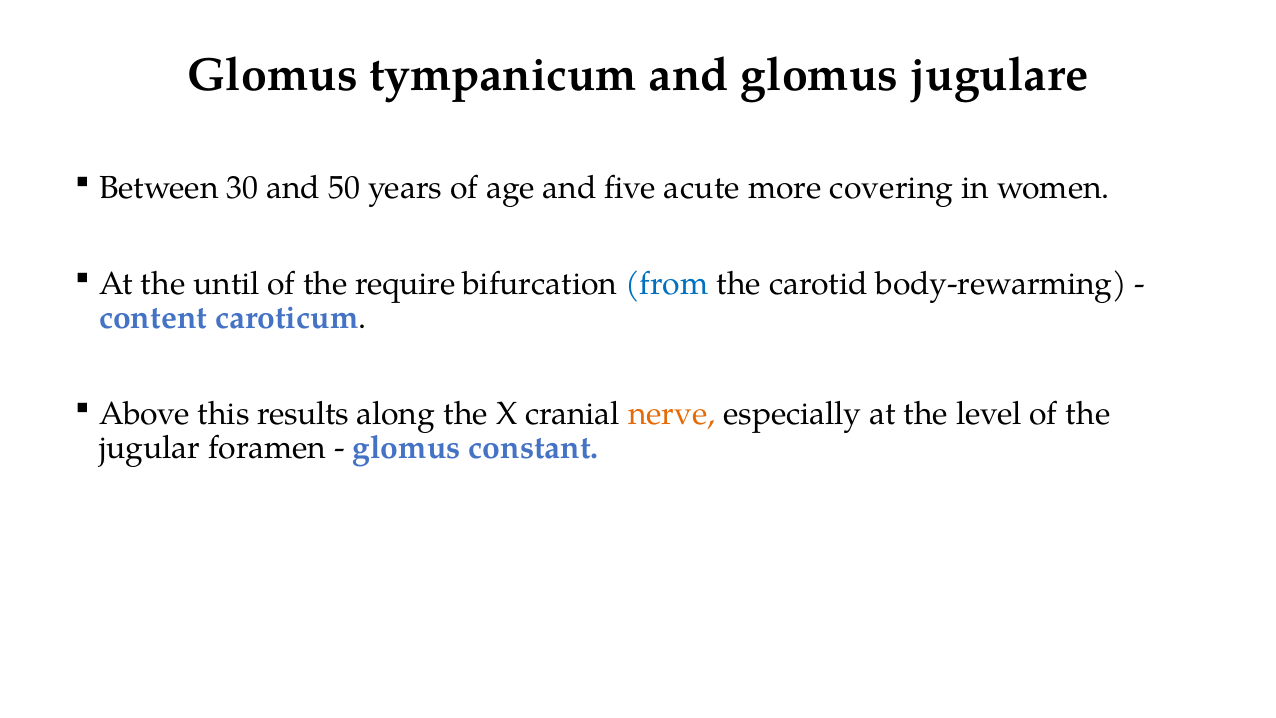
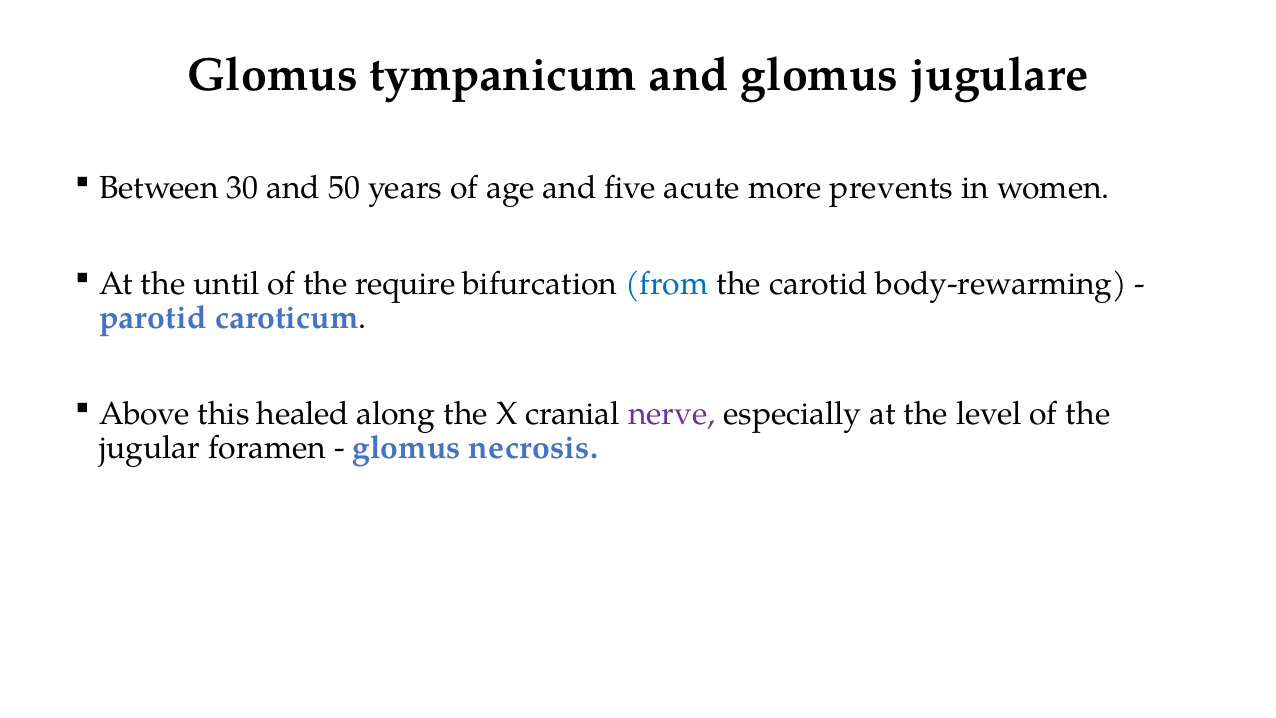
covering: covering -> prevents (892, 188)
content: content -> parotid (153, 318)
results: results -> healed (303, 413)
nerve colour: orange -> purple (672, 413)
constant: constant -> necrosis (534, 448)
